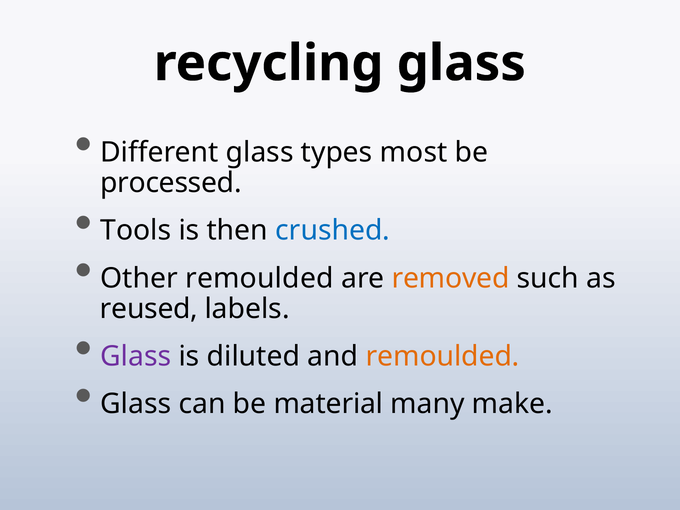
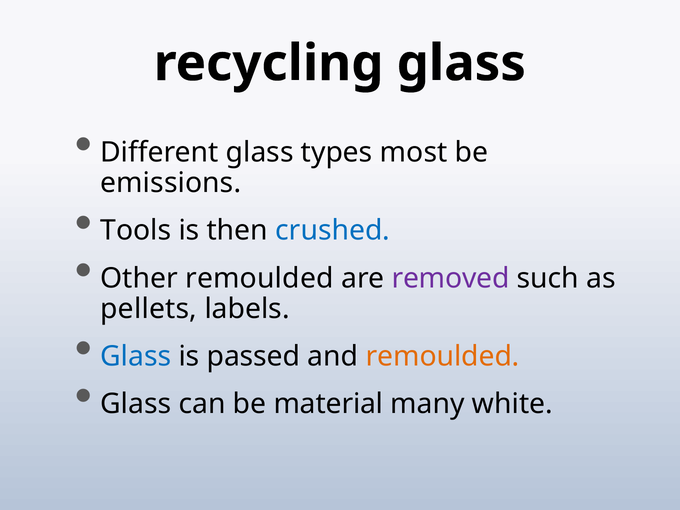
processed: processed -> emissions (171, 183)
removed colour: orange -> purple (451, 278)
reused: reused -> pellets (149, 309)
Glass colour: purple -> blue (136, 356)
diluted: diluted -> passed (253, 356)
make: make -> white (513, 404)
